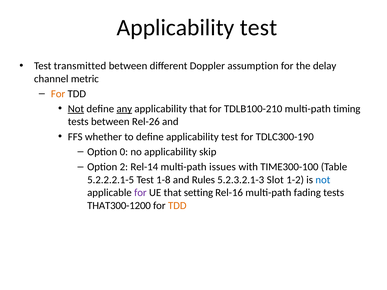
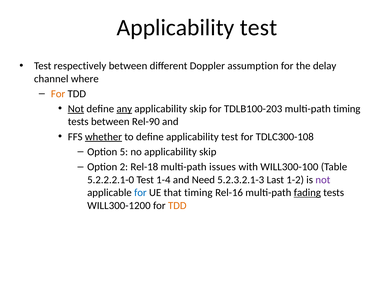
transmitted: transmitted -> respectively (80, 66)
metric: metric -> where (85, 79)
that: that -> skip (198, 109)
TDLB100-210: TDLB100-210 -> TDLB100-203 (253, 109)
Rel-26: Rel-26 -> Rel-90 (146, 122)
whether underline: none -> present (103, 137)
TDLC300-190: TDLC300-190 -> TDLC300-108 (285, 137)
0: 0 -> 5 (124, 152)
Rel-14: Rel-14 -> Rel-18 (144, 167)
TIME300-100: TIME300-100 -> WILL300-100 (289, 167)
5.2.2.2.1-5: 5.2.2.2.1-5 -> 5.2.2.2.1-0 (111, 180)
1-8: 1-8 -> 1-4 (163, 180)
Rules: Rules -> Need (203, 180)
Slot: Slot -> Last (275, 180)
not colour: blue -> purple (323, 180)
for colour: purple -> blue (140, 193)
that setting: setting -> timing (198, 193)
fading underline: none -> present (307, 193)
THAT300-1200: THAT300-1200 -> WILL300-1200 (119, 206)
